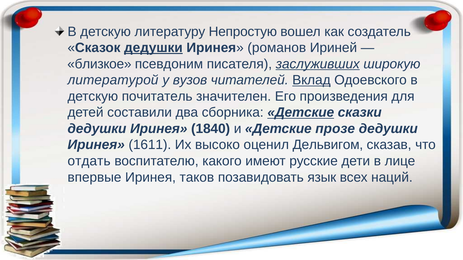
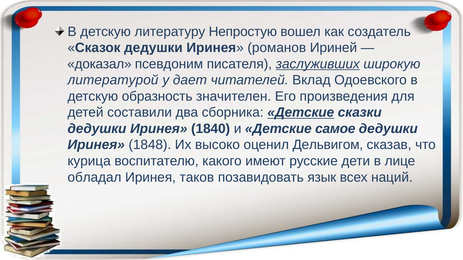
дедушки underline: present -> none (153, 48)
близкое: близкое -> доказал (99, 64)
вузов: вузов -> дает (190, 80)
Вклад underline: present -> none (311, 80)
почитатель: почитатель -> образность (157, 96)
прозе: прозе -> самое (335, 129)
1611: 1611 -> 1848 (150, 145)
отдать: отдать -> курица (89, 161)
впервые: впервые -> обладал (94, 178)
